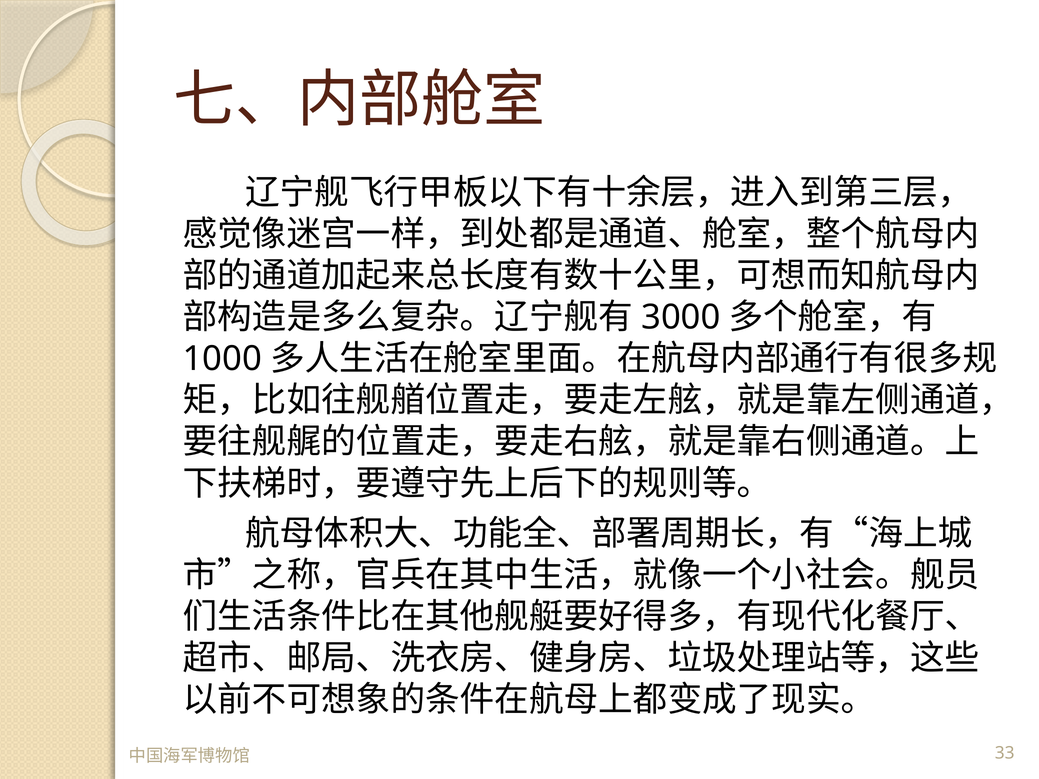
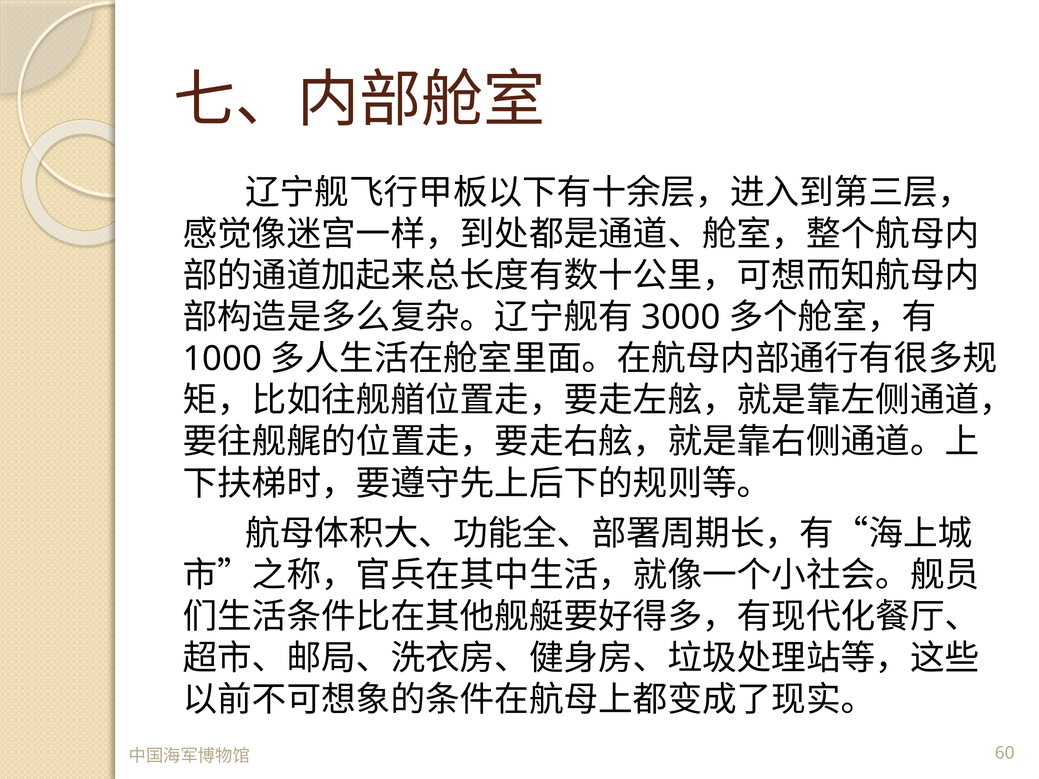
33: 33 -> 60 (1005, 753)
